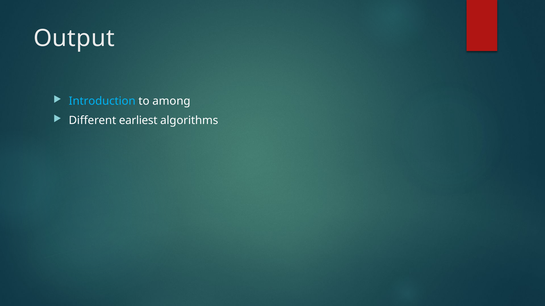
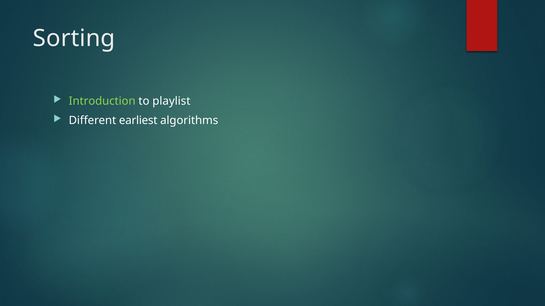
Output: Output -> Sorting (74, 38)
Introduction colour: light blue -> light green (102, 101)
among: among -> playlist (171, 101)
